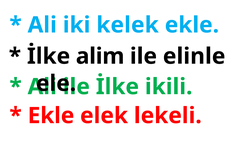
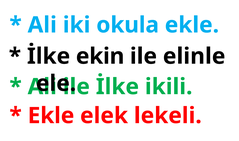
kelek: kelek -> okula (128, 25)
alim: alim -> ekin (100, 56)
